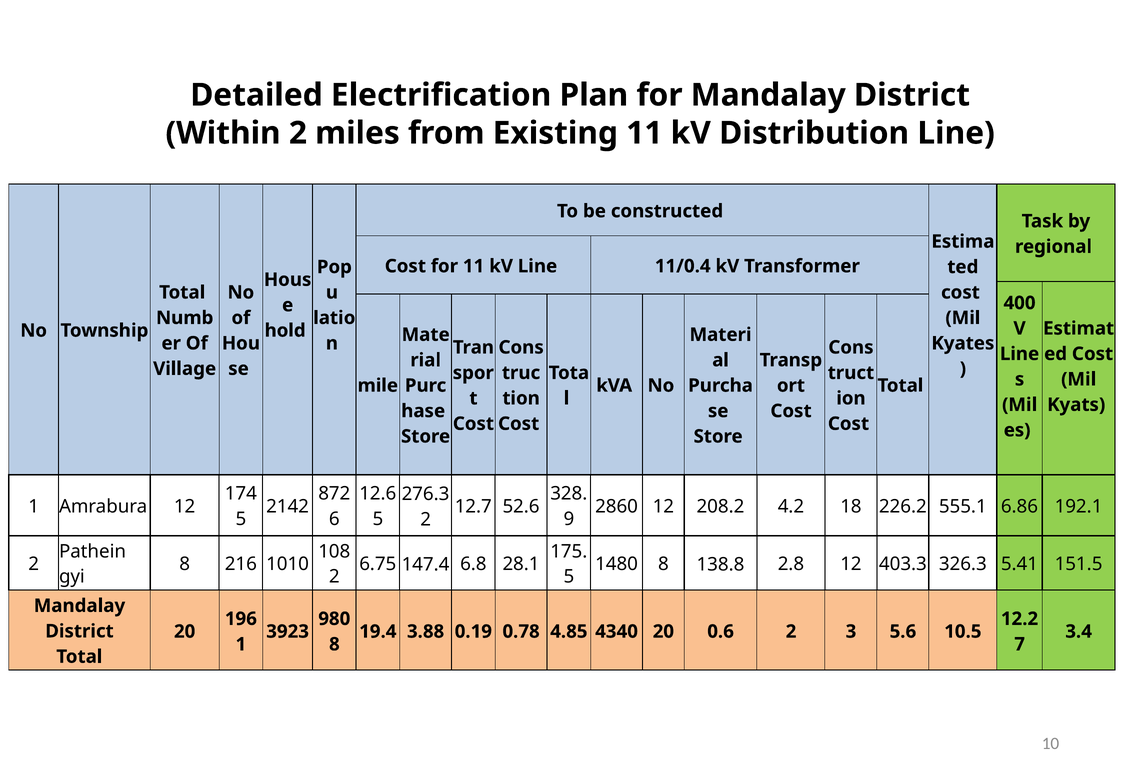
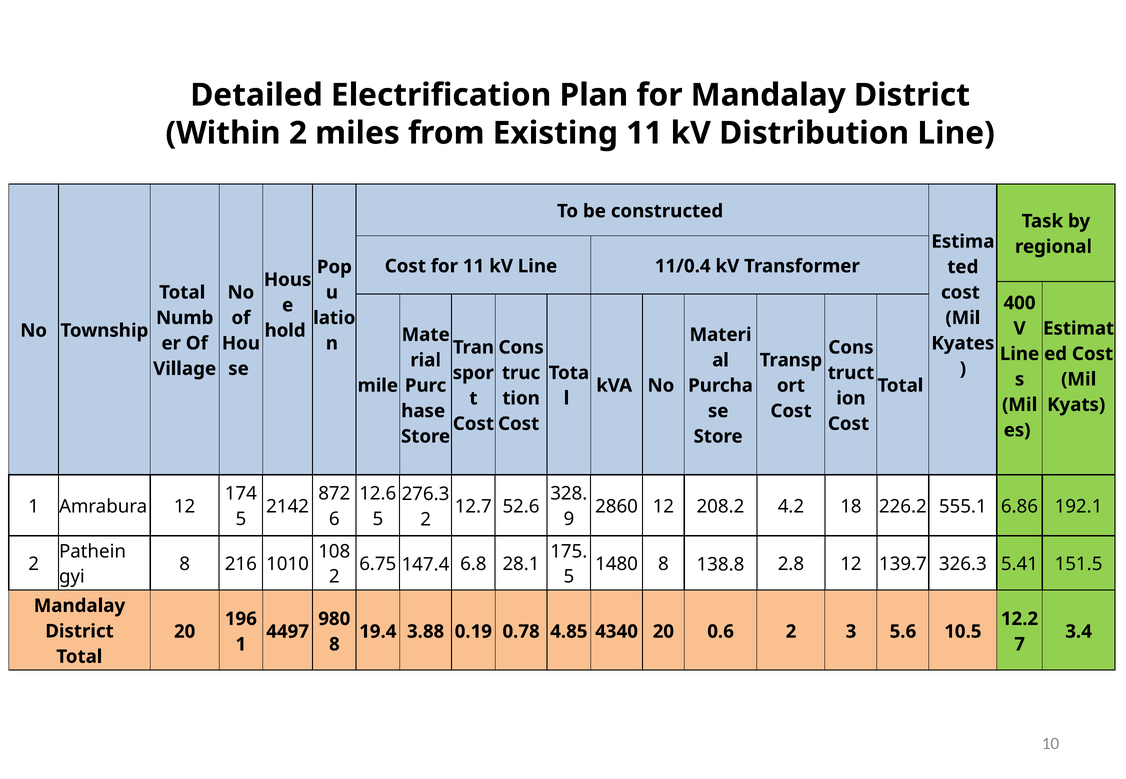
403.3: 403.3 -> 139.7 (903, 564)
3923: 3923 -> 4497 (288, 632)
